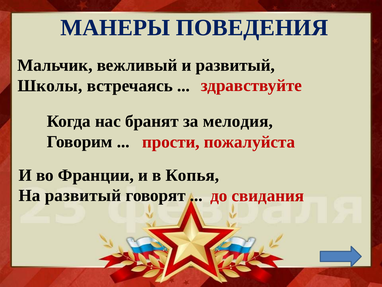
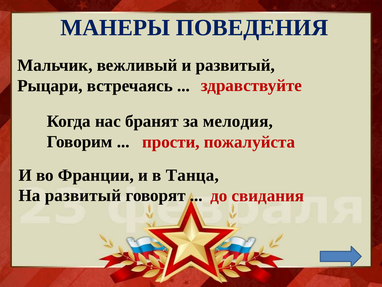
Школы: Школы -> Рыцари (50, 86)
Копья: Копья -> Танца (192, 175)
